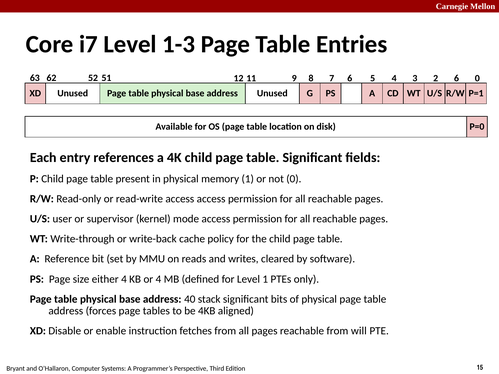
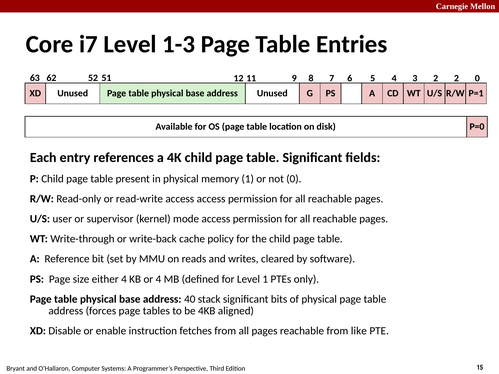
2 6: 6 -> 2 (457, 78)
will: will -> like (359, 331)
